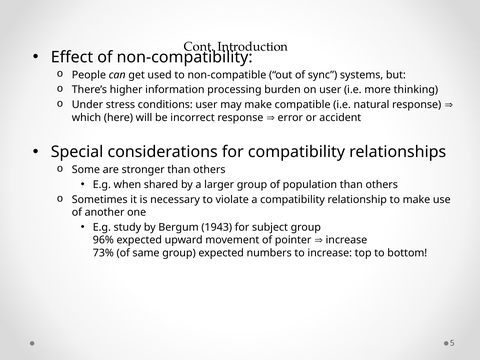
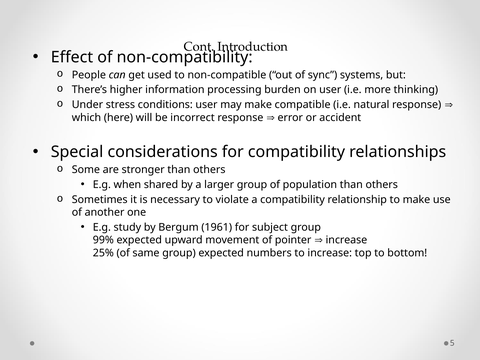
1943: 1943 -> 1961 (217, 227)
96%: 96% -> 99% (103, 240)
73%: 73% -> 25% (103, 253)
